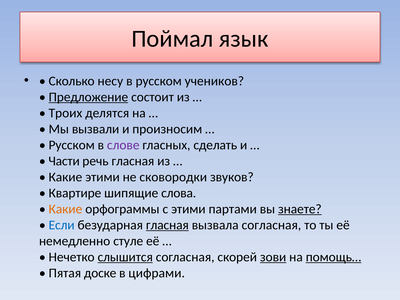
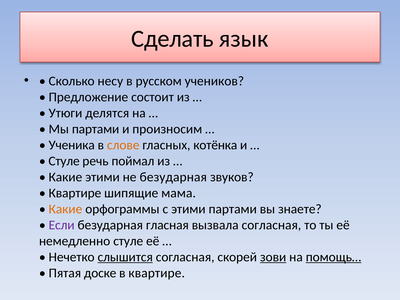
Поймал: Поймал -> Сделать (173, 39)
Предложение underline: present -> none (88, 97)
Троих: Троих -> Утюги (65, 113)
Мы вызвали: вызвали -> партами (96, 129)
Русском: Русском -> Ученика (72, 145)
слове colour: purple -> orange (123, 145)
сделать: сделать -> котёнка (215, 145)
Части: Части -> Стуле (64, 161)
речь гласная: гласная -> поймал (133, 161)
не сковородки: сковородки -> безударная (173, 177)
слова: слова -> мама (179, 193)
знаете underline: present -> none (300, 209)
Если colour: blue -> purple (62, 225)
гласная underline: present -> none (167, 225)
в цифрами: цифрами -> квартире (157, 273)
